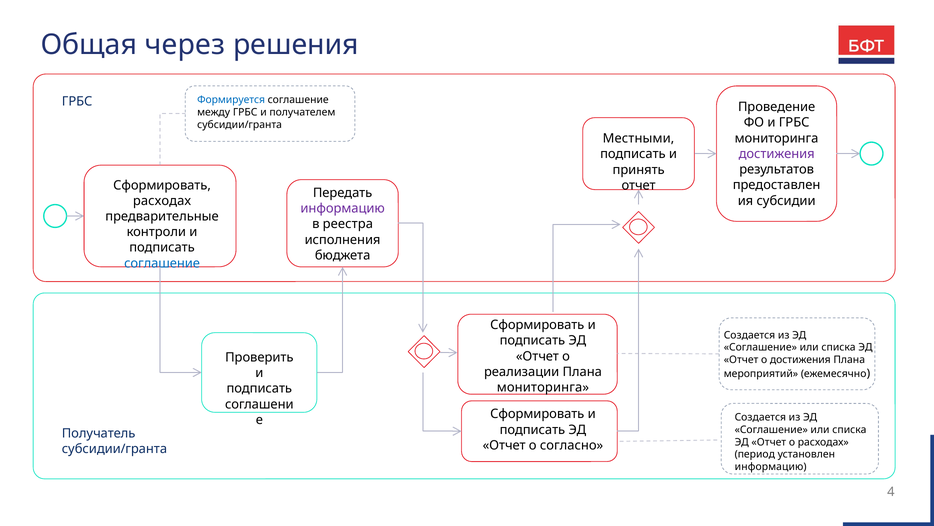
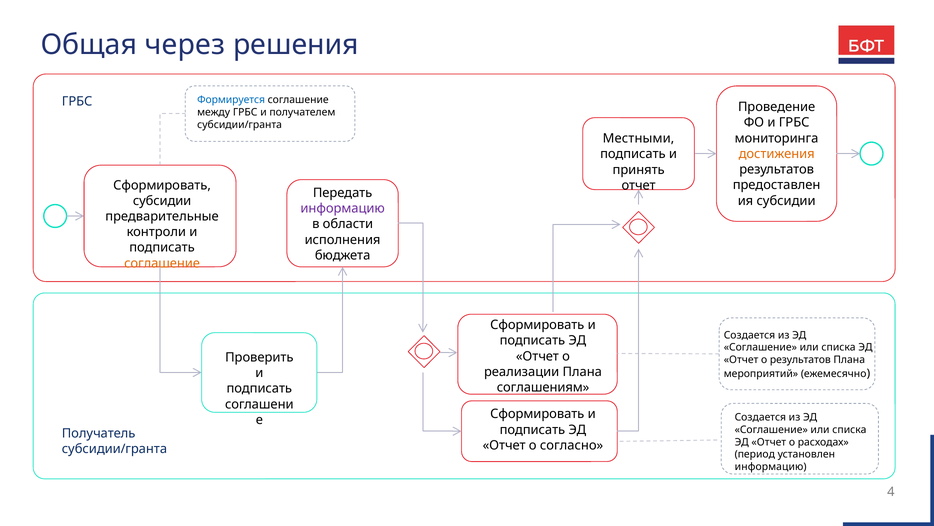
достижения colour: purple -> orange (777, 154)
расходах: расходах -> субсидии (162, 201)
реестра: реестра -> области (348, 224)
соглашение colour: blue -> orange (162, 263)
о достижения: достижения -> результатов (800, 360)
мониторинга: мониторинга -> соглашениям (543, 387)
